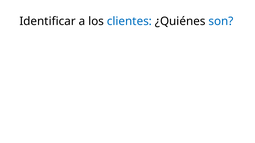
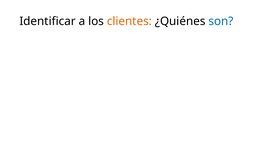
clientes colour: blue -> orange (129, 21)
